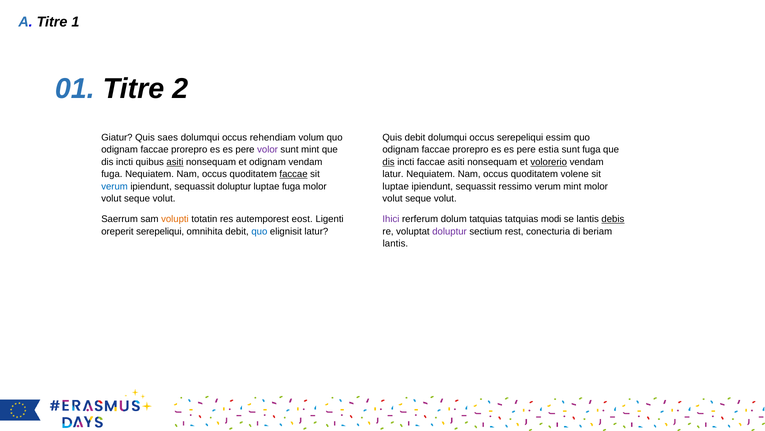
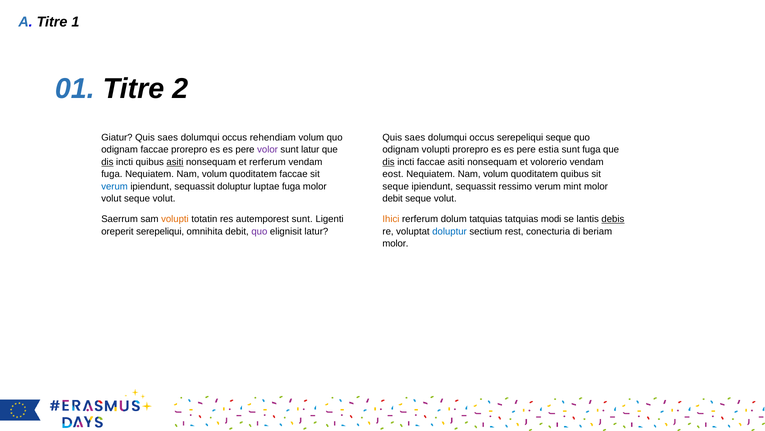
debit: debit -> saes (415, 137)
serepeliqui essim: essim -> seque (559, 137)
sunt mint: mint -> latur (310, 149)
faccae: faccae -> volupti (436, 149)
dis underline: none -> present (107, 162)
et odignam: odignam -> rerferum (267, 162)
volorerio underline: present -> none (549, 162)
fuga Nequiatem Nam occus: occus -> volum (215, 174)
faccae underline: present -> none (294, 174)
latur: latur -> eost (393, 174)
occus: occus -> volum (496, 174)
quoditatem volene: volene -> quibus (575, 174)
luptae: luptae -> seque (396, 186)
volut: volut -> debit (393, 198)
autemporest eost: eost -> sunt (302, 219)
Ihici colour: purple -> orange (391, 219)
quo colour: blue -> purple (259, 231)
doluptur colour: purple -> blue (450, 231)
lantis: lantis -> molor (395, 243)
